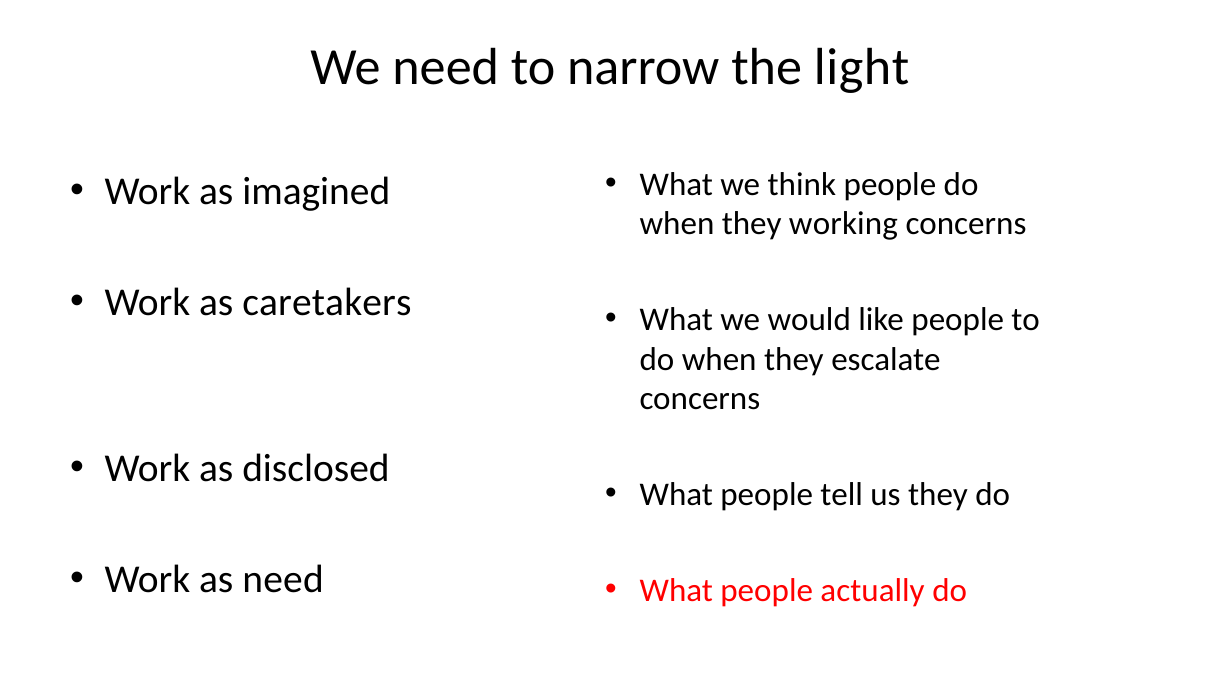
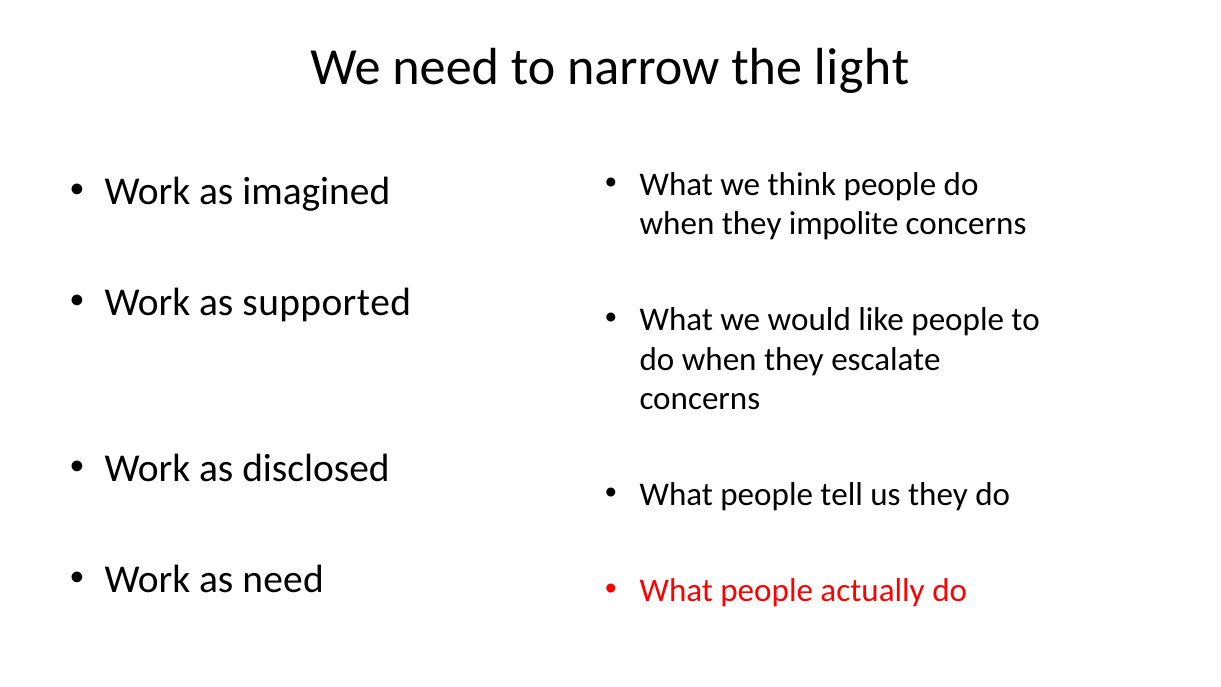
working: working -> impolite (844, 224)
caretakers: caretakers -> supported (327, 302)
